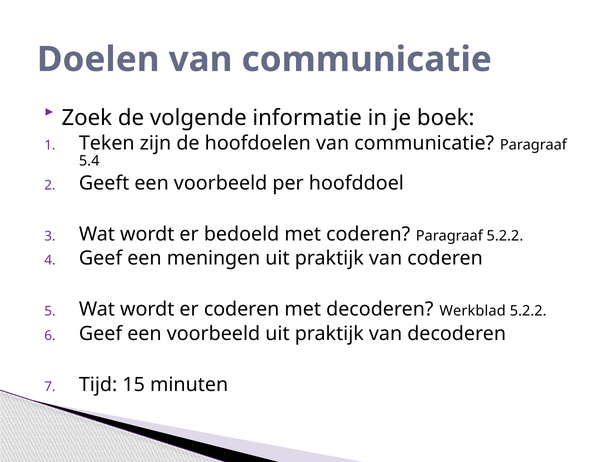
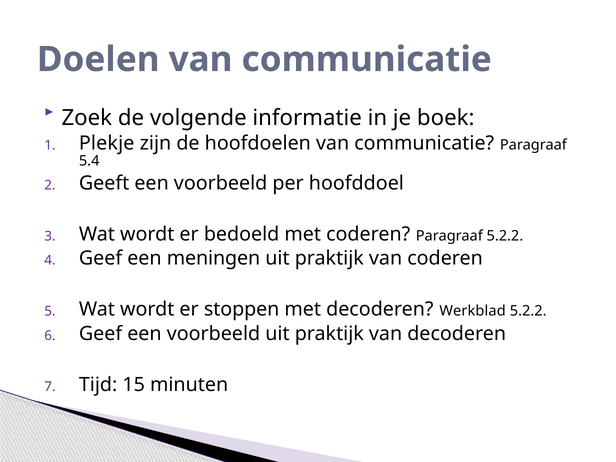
Teken: Teken -> Plekje (107, 143)
er coderen: coderen -> stoppen (242, 309)
